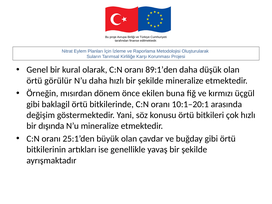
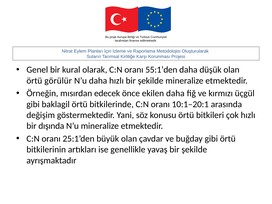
89:1’den: 89:1’den -> 55:1’den (161, 70)
dönem: dönem -> edecek (107, 93)
ekilen buna: buna -> daha (175, 93)
